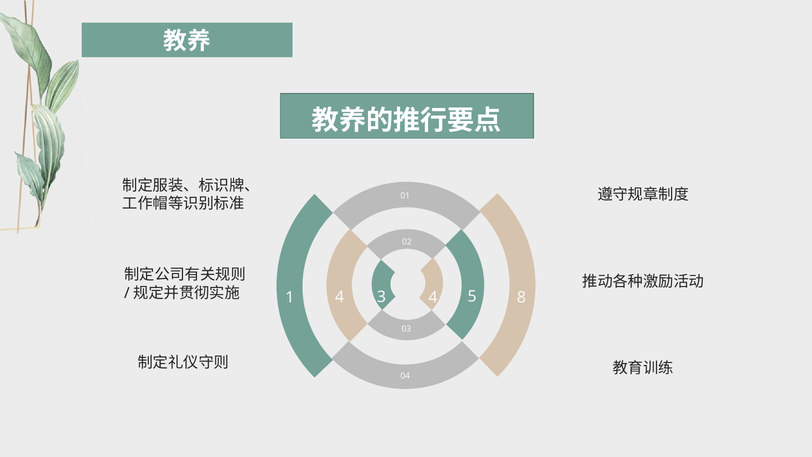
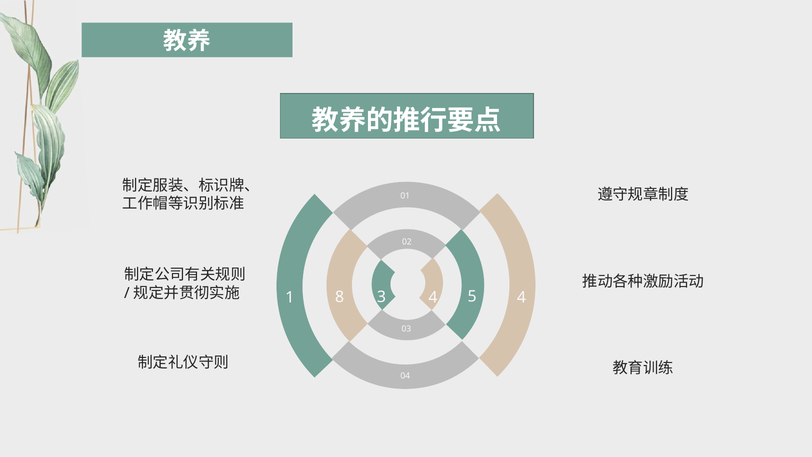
1 4: 4 -> 8 (340, 297)
3 8: 8 -> 4 (521, 297)
